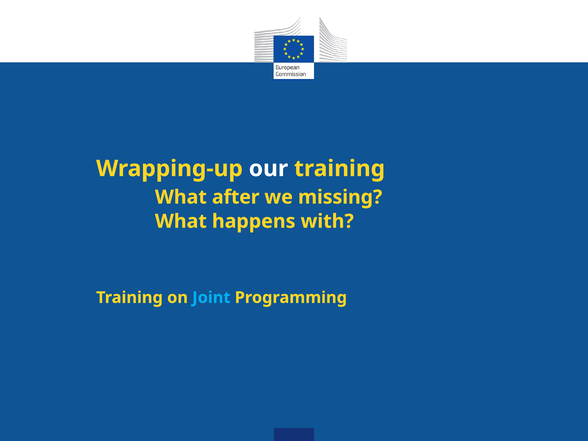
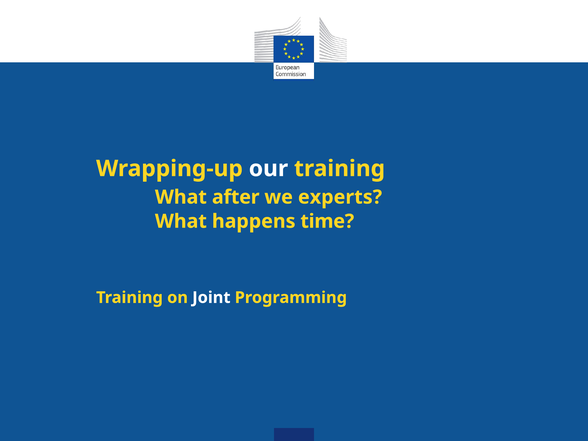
missing: missing -> experts (340, 197)
with: with -> time (327, 221)
Joint colour: light blue -> white (211, 298)
